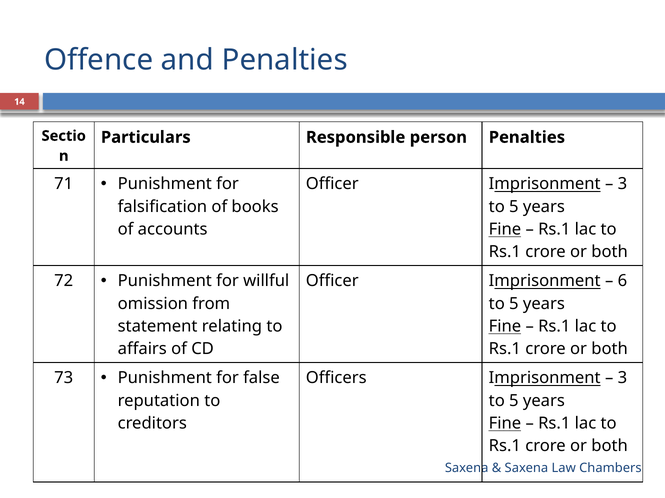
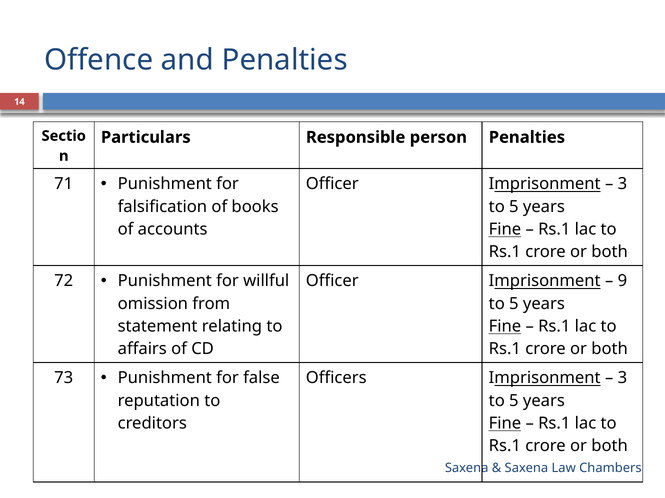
6: 6 -> 9 (622, 281)
